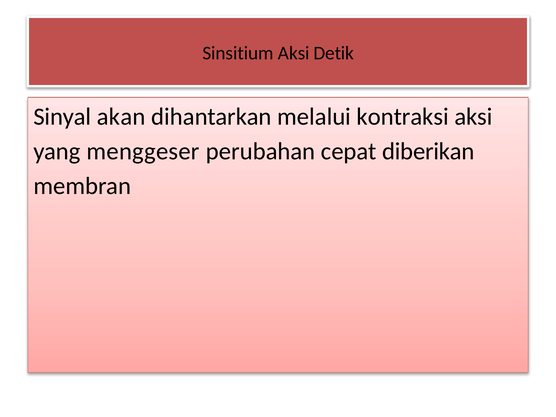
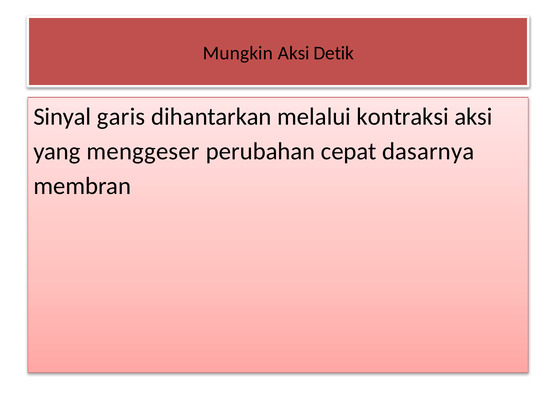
Sinsitium: Sinsitium -> Mungkin (238, 53)
akan: akan -> garis (121, 117)
diberikan: diberikan -> dasarnya (428, 151)
